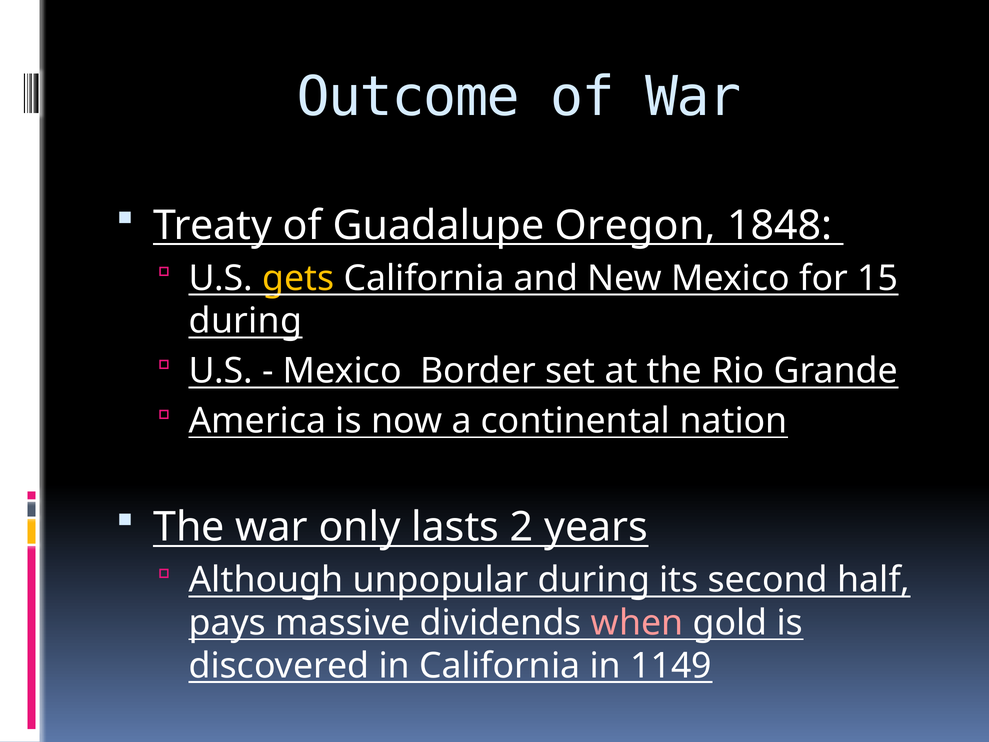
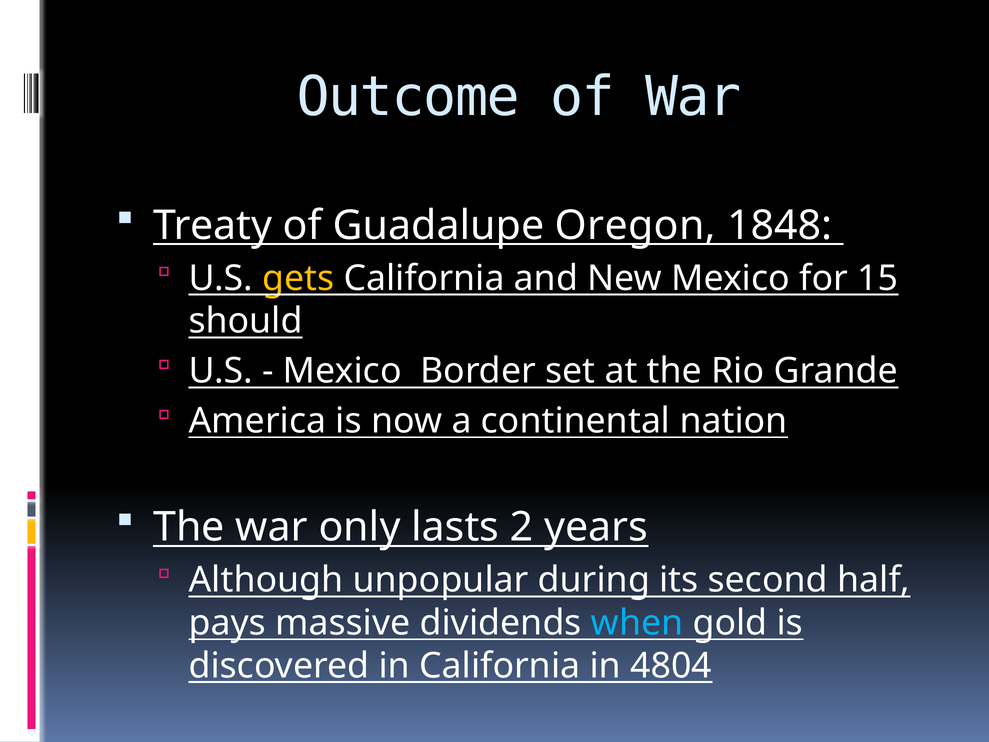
during: during -> should (246, 321)
when colour: pink -> light blue (637, 623)
1149: 1149 -> 4804 (671, 666)
